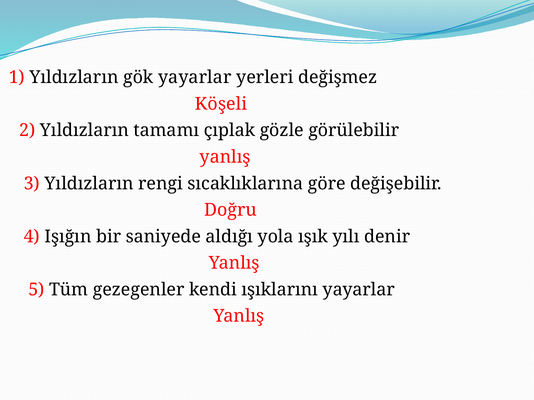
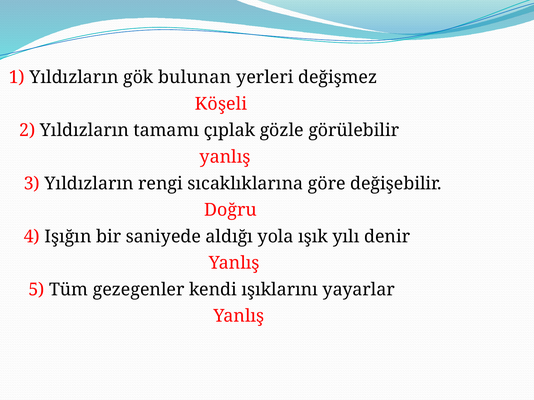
gök yayarlar: yayarlar -> bulunan (195, 77)
